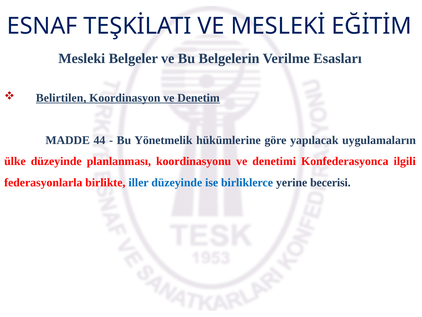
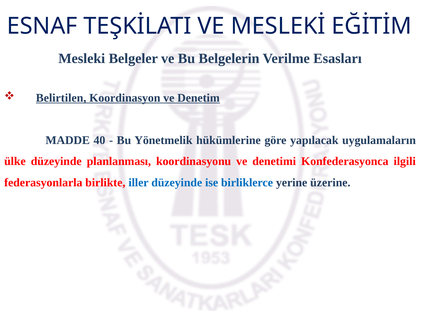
44: 44 -> 40 (99, 140)
becerisi: becerisi -> üzerine (330, 182)
